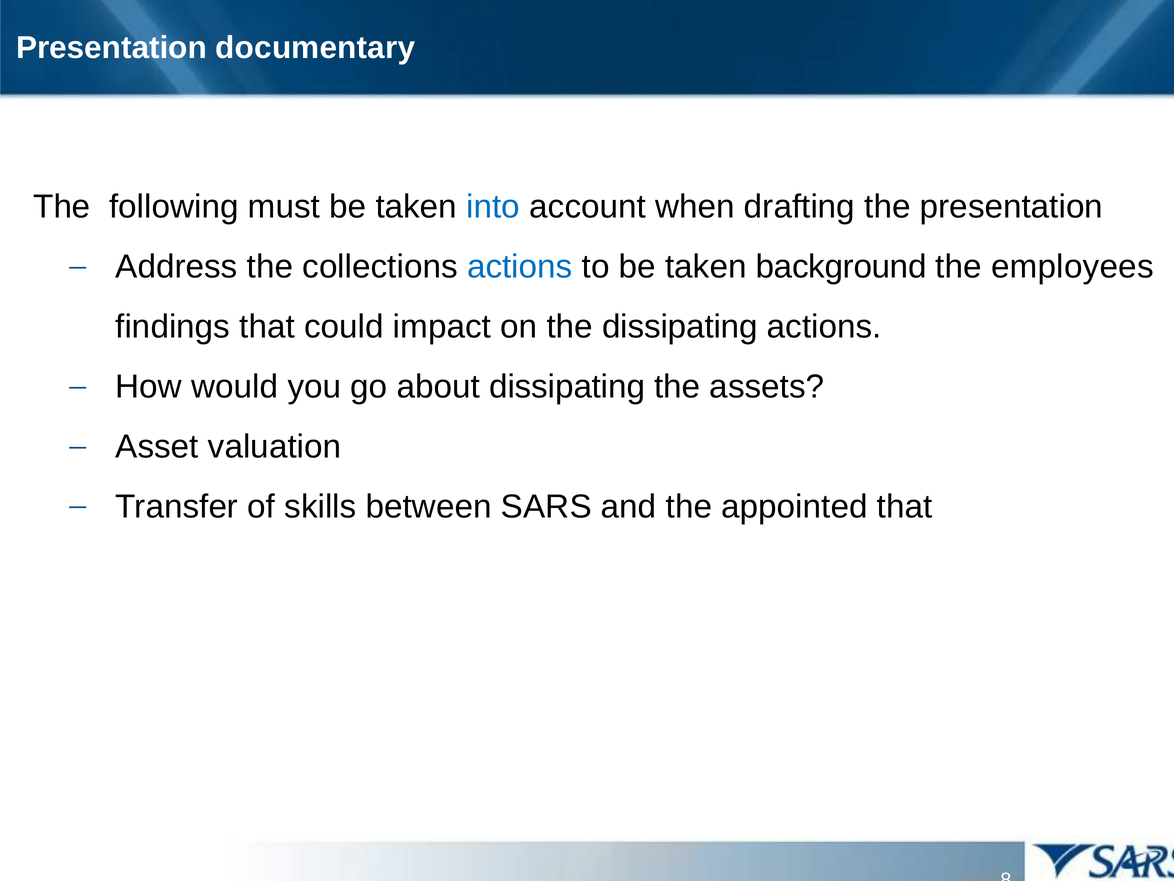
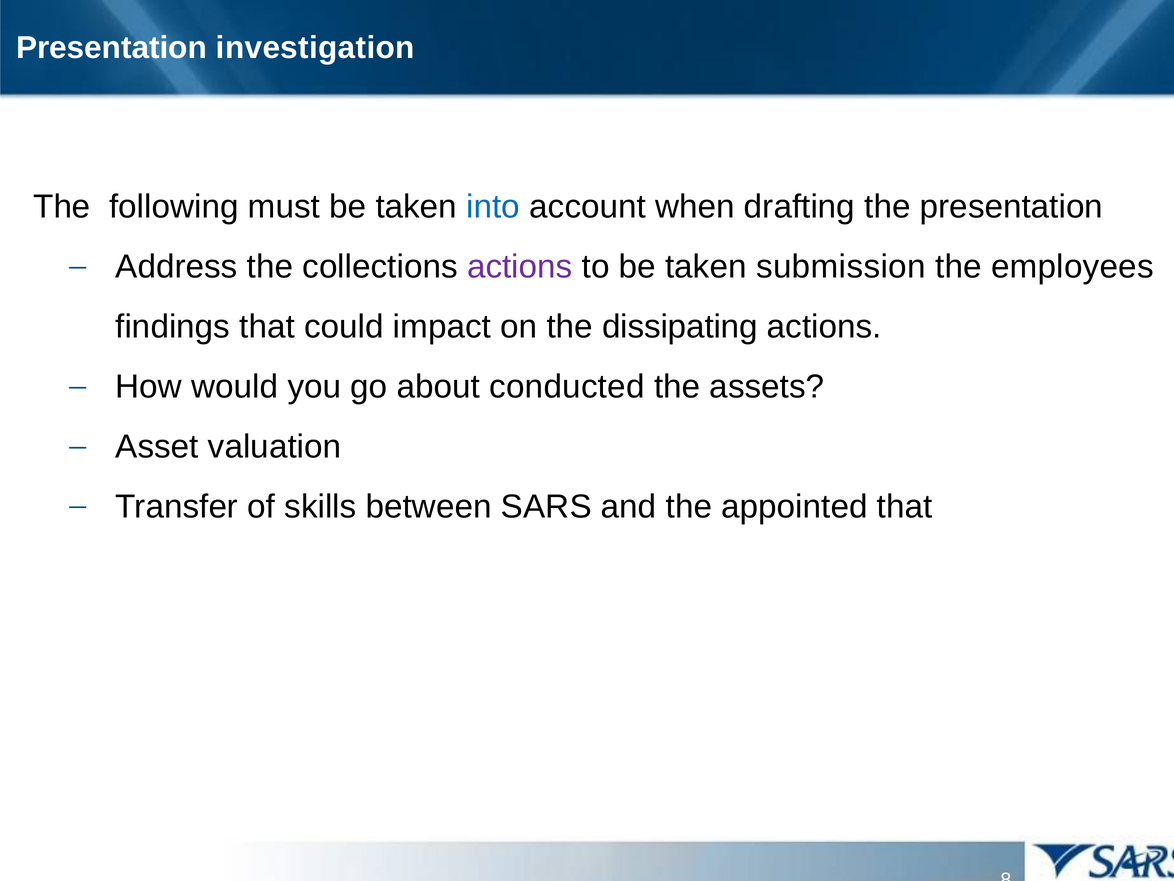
documentary: documentary -> investigation (315, 48)
actions colour: blue -> purple (520, 267)
background: background -> submission (841, 267)
about dissipating: dissipating -> conducted (567, 387)
